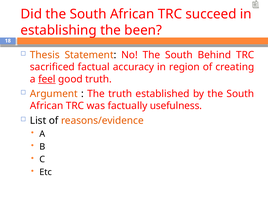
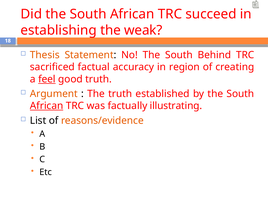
been: been -> weak (143, 30)
African underline: none -> present (47, 106)
usefulness: usefulness -> illustrating (176, 106)
